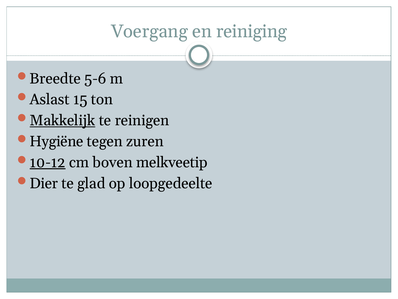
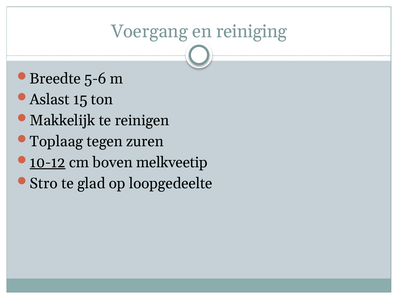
Makkelijk underline: present -> none (62, 120)
Hygiëne: Hygiëne -> Toplaag (56, 141)
Dier: Dier -> Stro (44, 183)
